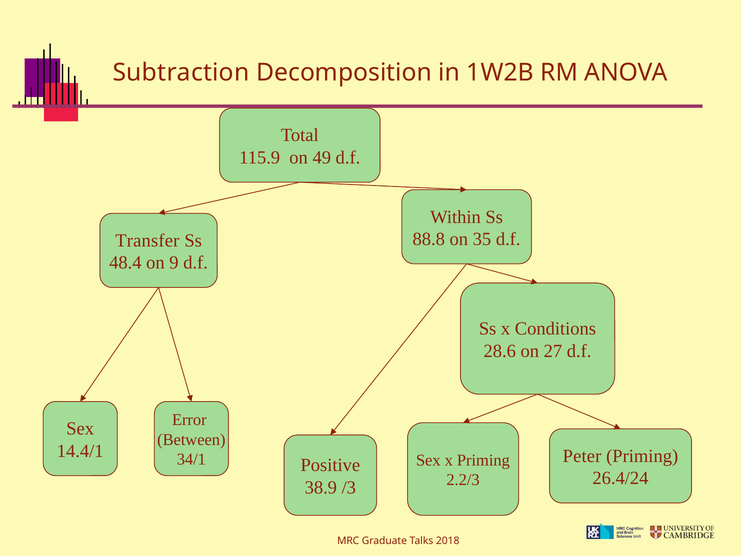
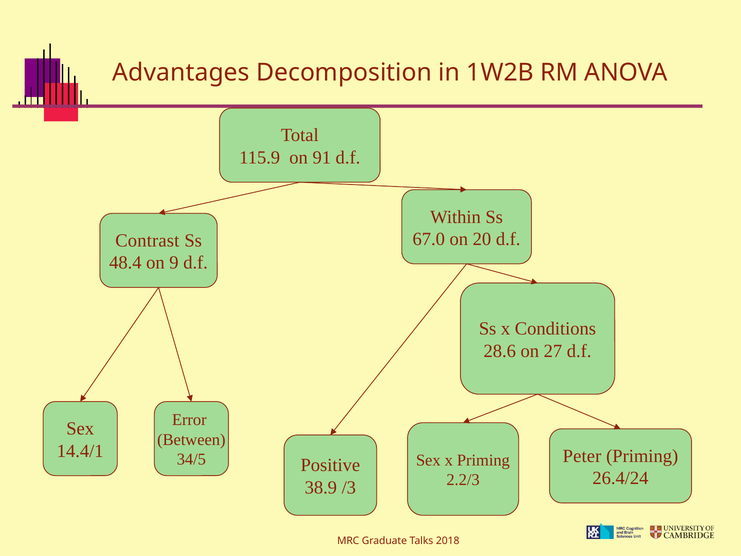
Subtraction: Subtraction -> Advantages (181, 73)
49: 49 -> 91 (322, 157)
88.8: 88.8 -> 67.0 (429, 239)
35: 35 -> 20 (482, 239)
Transfer: Transfer -> Contrast (147, 240)
34/1: 34/1 -> 34/5 (191, 459)
